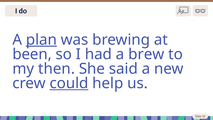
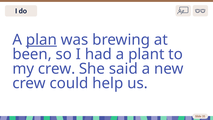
brew: brew -> plant (146, 54)
my then: then -> crew (57, 69)
could underline: present -> none (69, 83)
